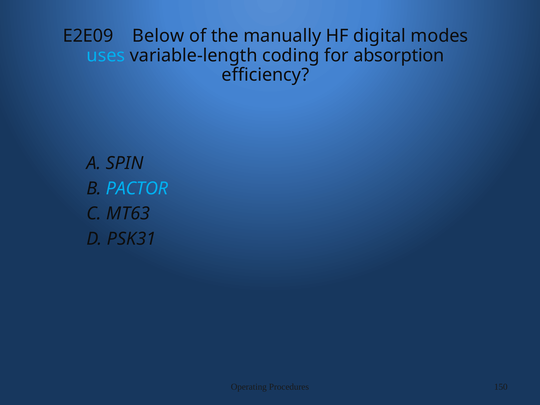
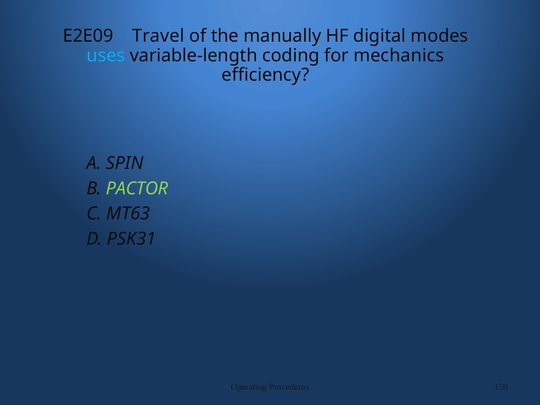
Below: Below -> Travel (158, 36)
absorption: absorption -> mechanics (399, 55)
PACTOR colour: light blue -> light green (137, 188)
